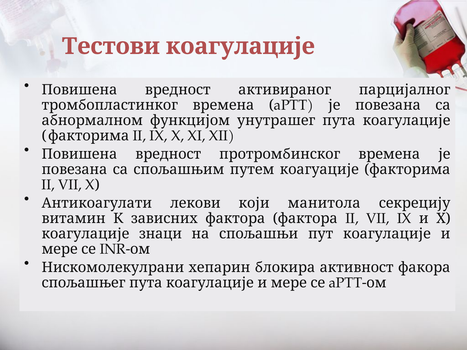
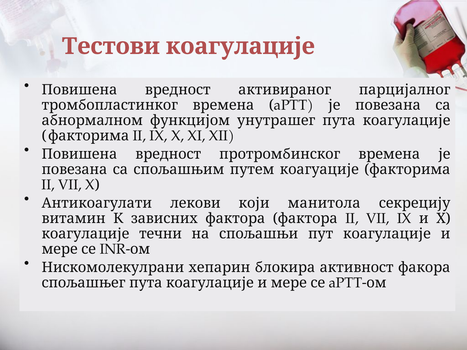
знаци: знаци -> течни (161, 234)
